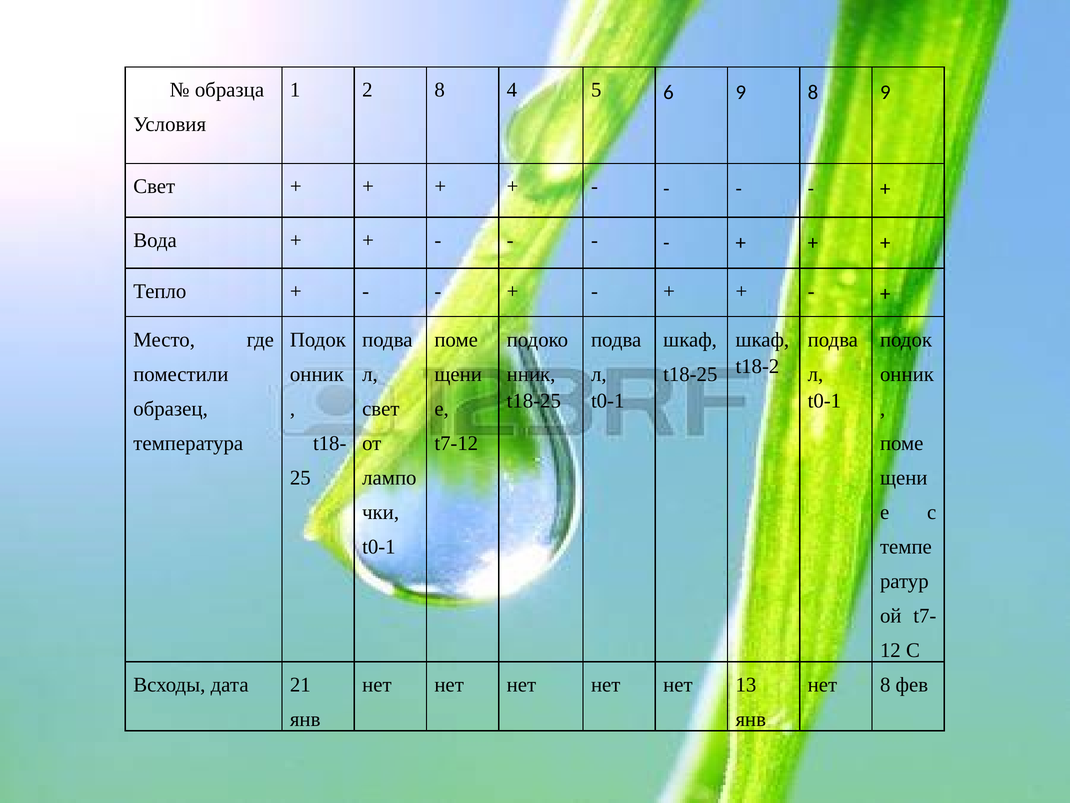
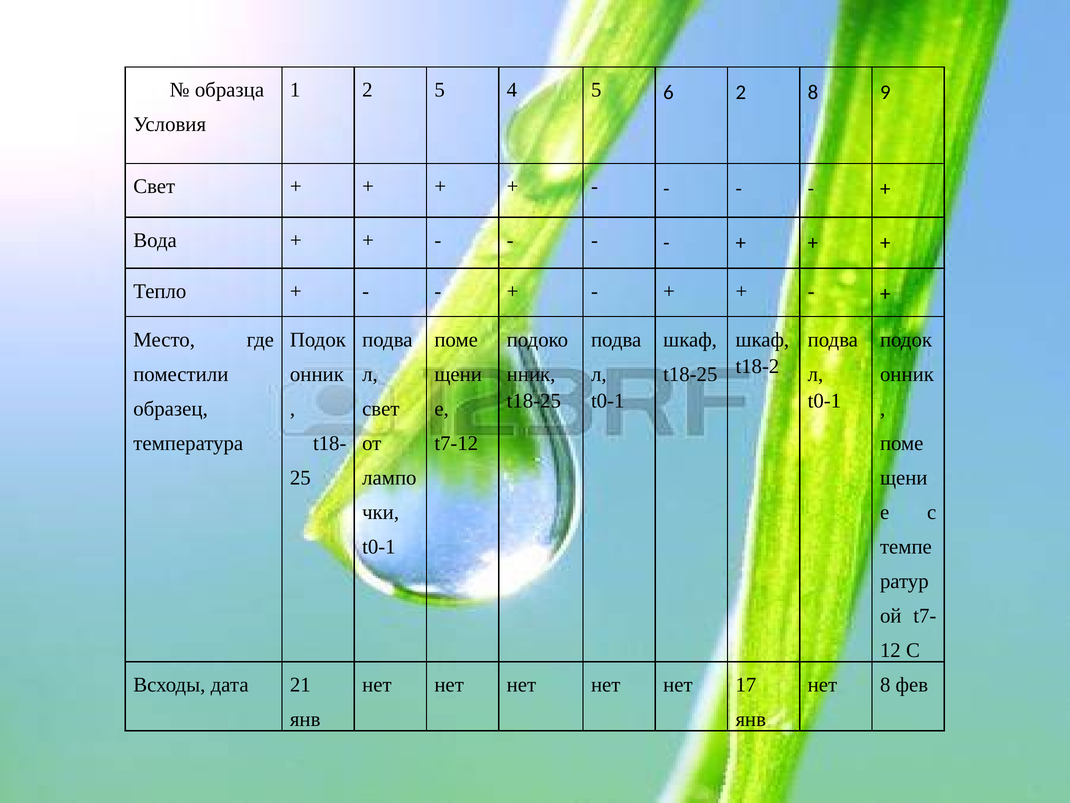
2 8: 8 -> 5 (440, 90)
6 9: 9 -> 2 (741, 92)
13: 13 -> 17 (746, 685)
